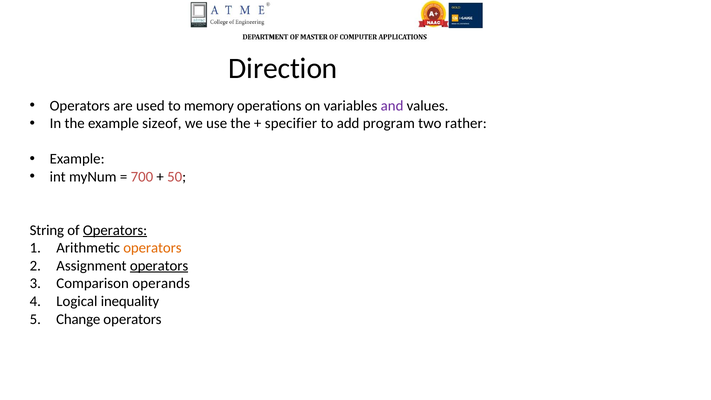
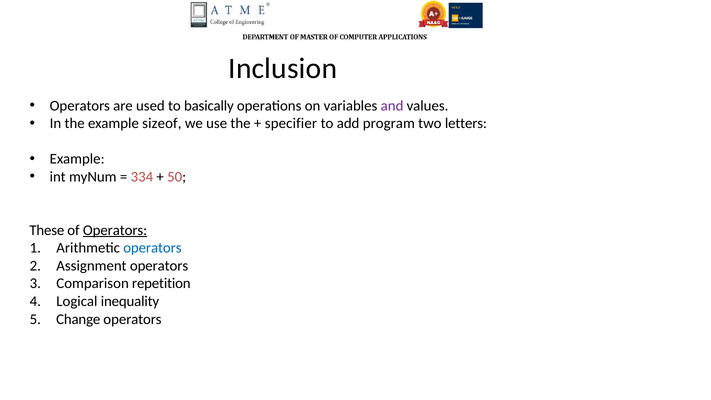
Direction: Direction -> Inclusion (283, 69)
memory: memory -> basically (209, 106)
rather: rather -> letters (466, 123)
700: 700 -> 334 (142, 177)
String: String -> These (47, 230)
operators colour: orange -> blue (152, 248)
operators underline: present -> none (159, 266)
operands: operands -> repetition (161, 284)
